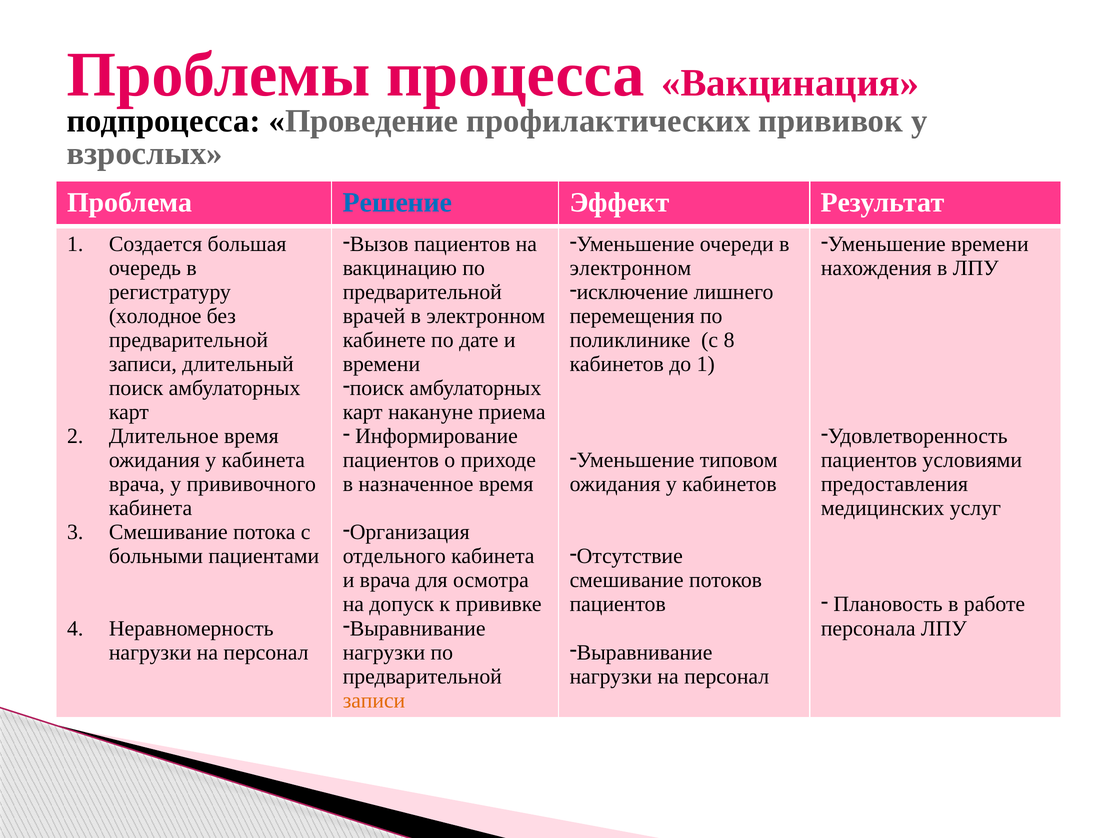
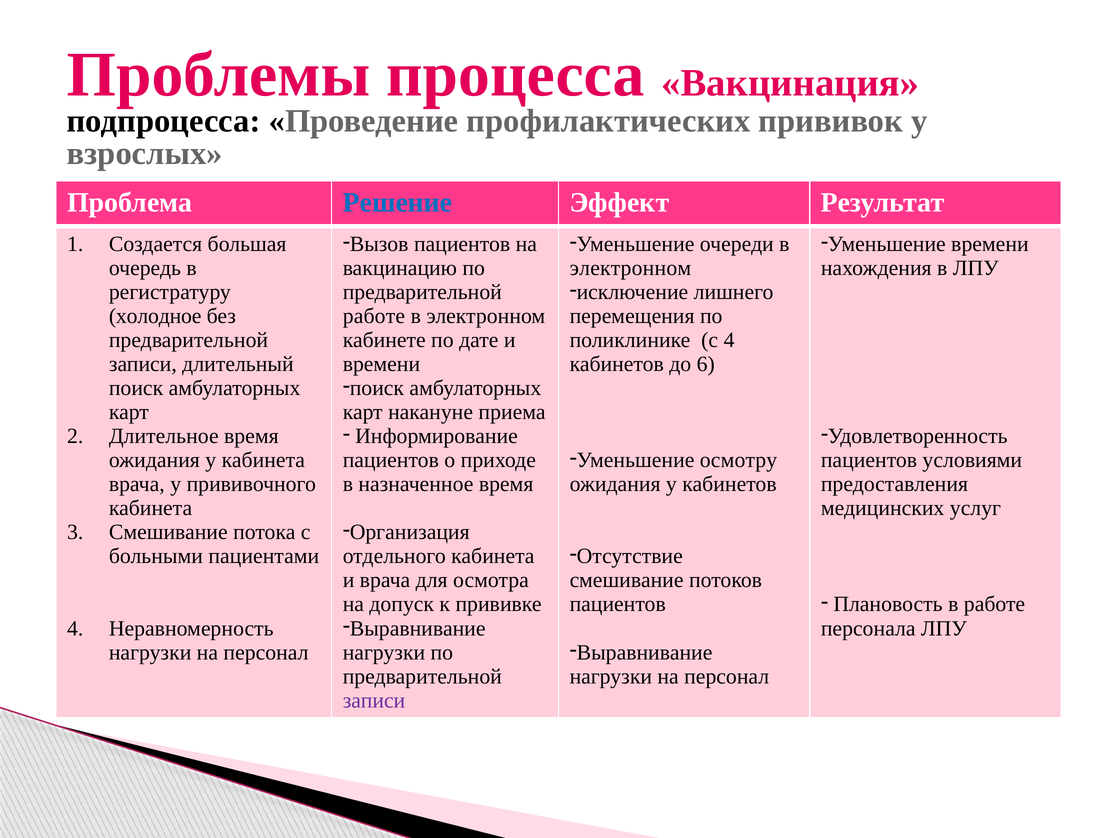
врачей: врачей -> работе (374, 316)
с 8: 8 -> 4 (729, 340)
до 1: 1 -> 6 (706, 364)
типовом: типовом -> осмотру (738, 460)
записи colour: orange -> purple (374, 700)
